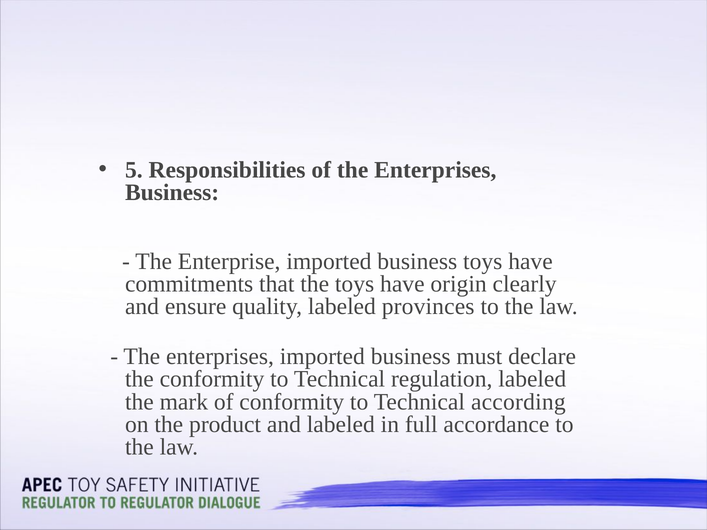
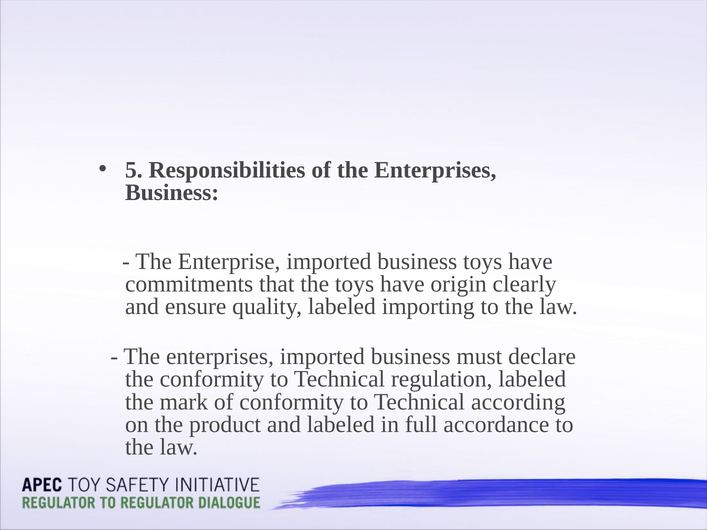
provinces: provinces -> importing (428, 307)
